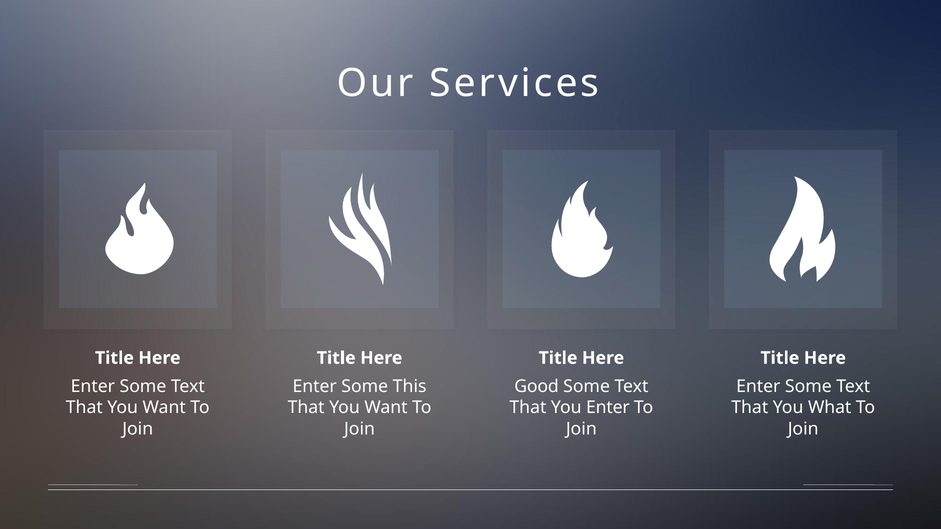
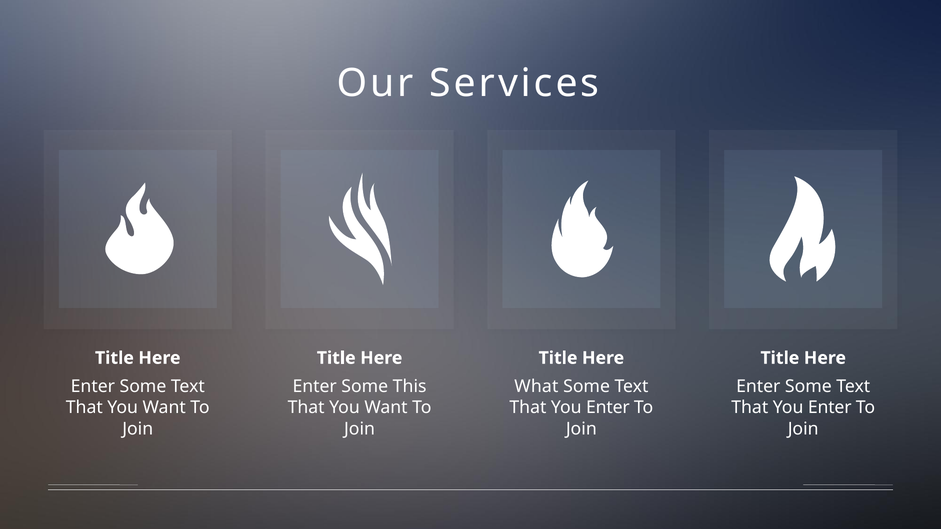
Good: Good -> What (536, 387)
What: What -> Enter (830, 408)
